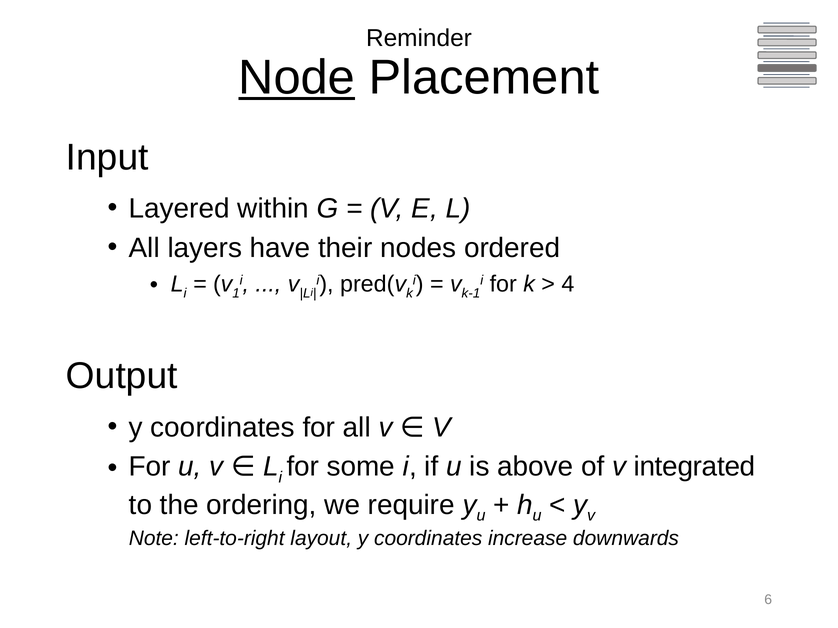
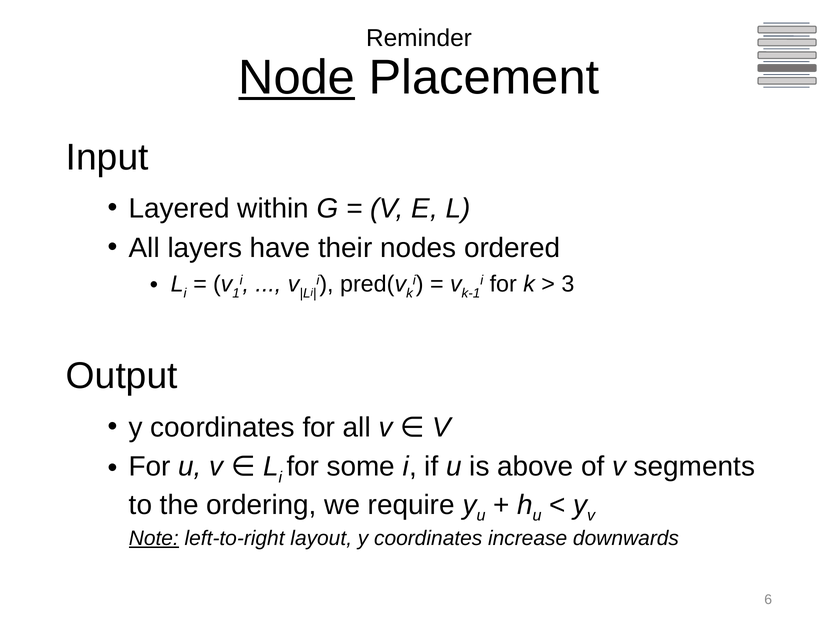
4: 4 -> 3 (568, 284)
integrated: integrated -> segments (694, 467)
Note underline: none -> present (154, 539)
